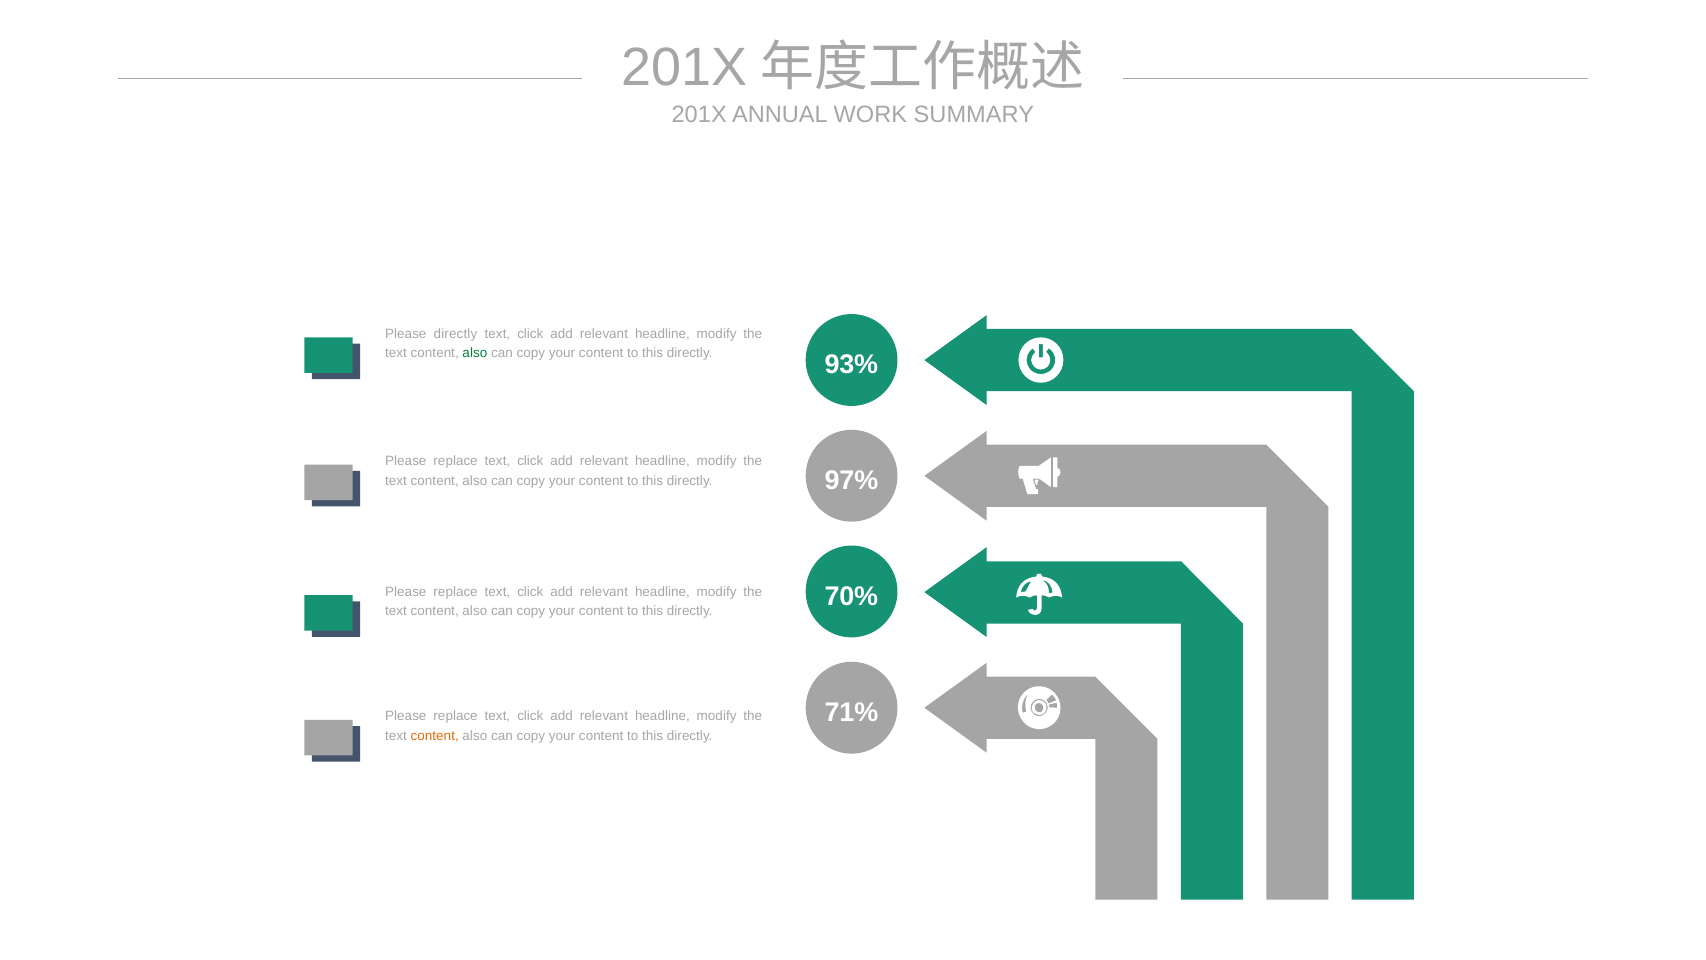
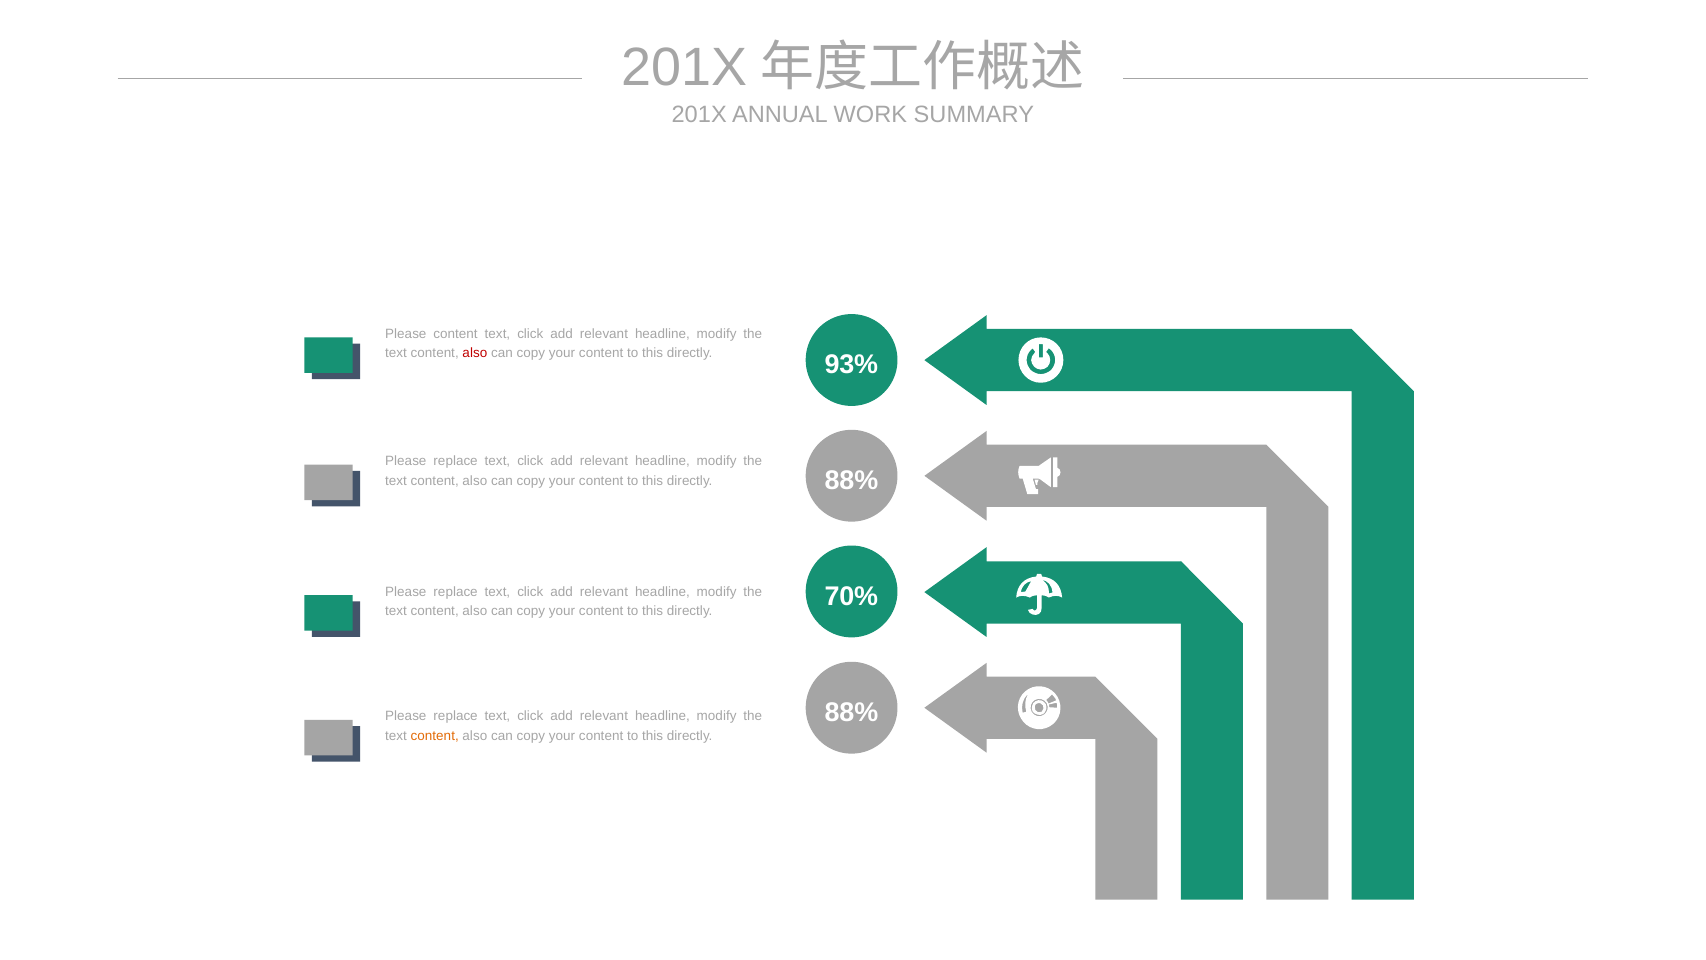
Please directly: directly -> content (456, 334)
also colour: green -> red (475, 353)
97%: 97% -> 88% (851, 480)
71%: 71% -> 88% (851, 712)
